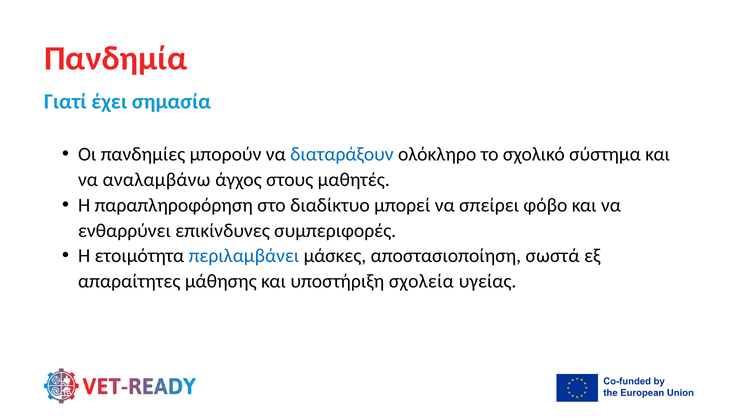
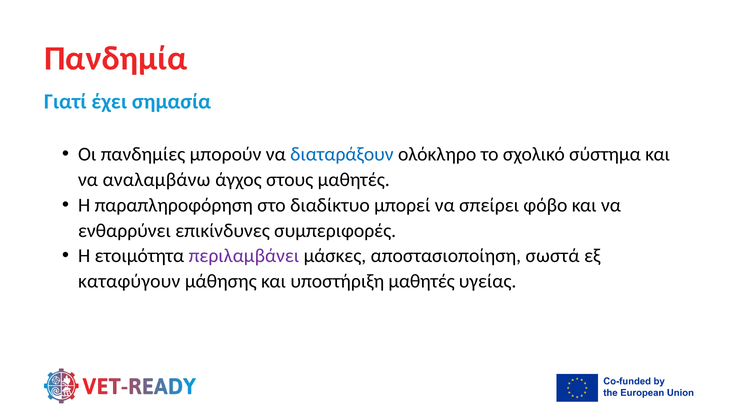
περιλαμβάνει colour: blue -> purple (244, 256)
απαραίτητες: απαραίτητες -> καταφύγουν (129, 281)
υποστήριξη σχολεία: σχολεία -> μαθητές (422, 281)
